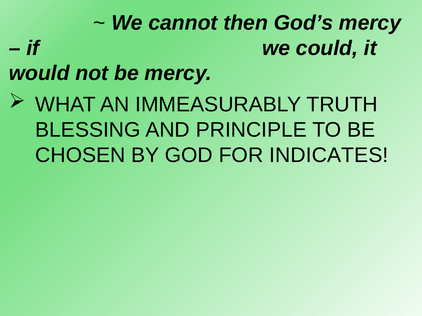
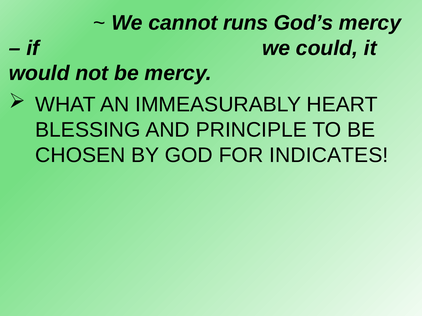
then: then -> runs (246, 23)
TRUTH: TRUTH -> HEART (342, 105)
